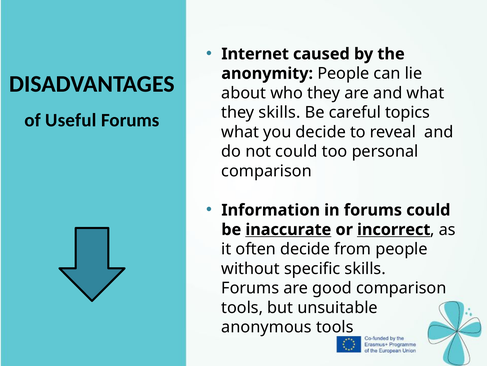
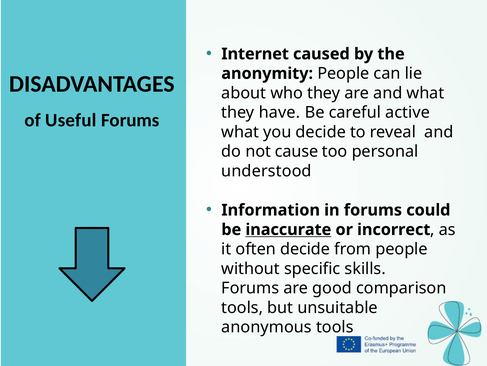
they skills: skills -> have (279, 112)
topics: topics -> active (408, 112)
not could: could -> cause (297, 151)
comparison: comparison -> understood (266, 171)
incorrect underline: present -> none (394, 229)
